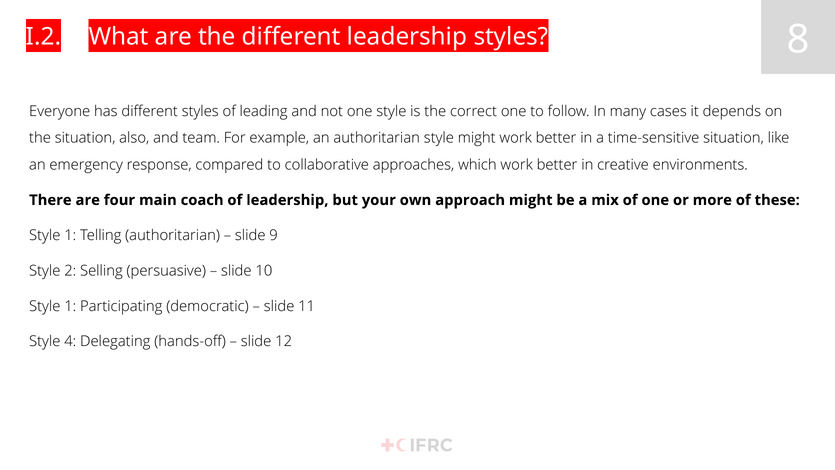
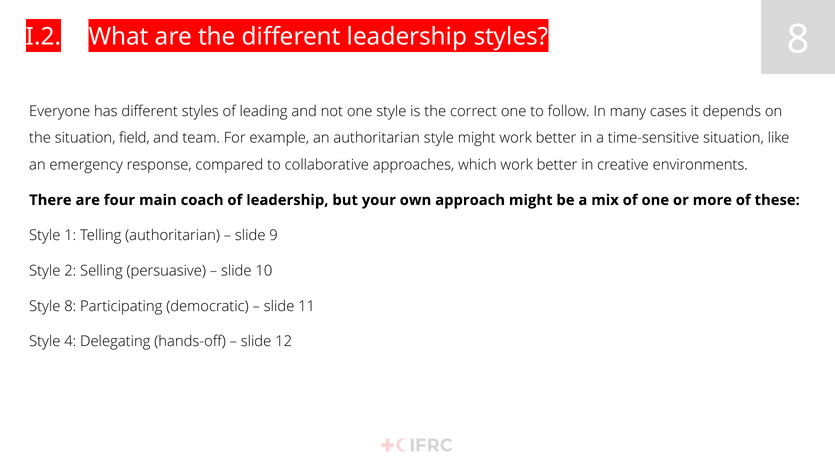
also: also -> field (134, 138)
1: 1 -> 8 (70, 306)
